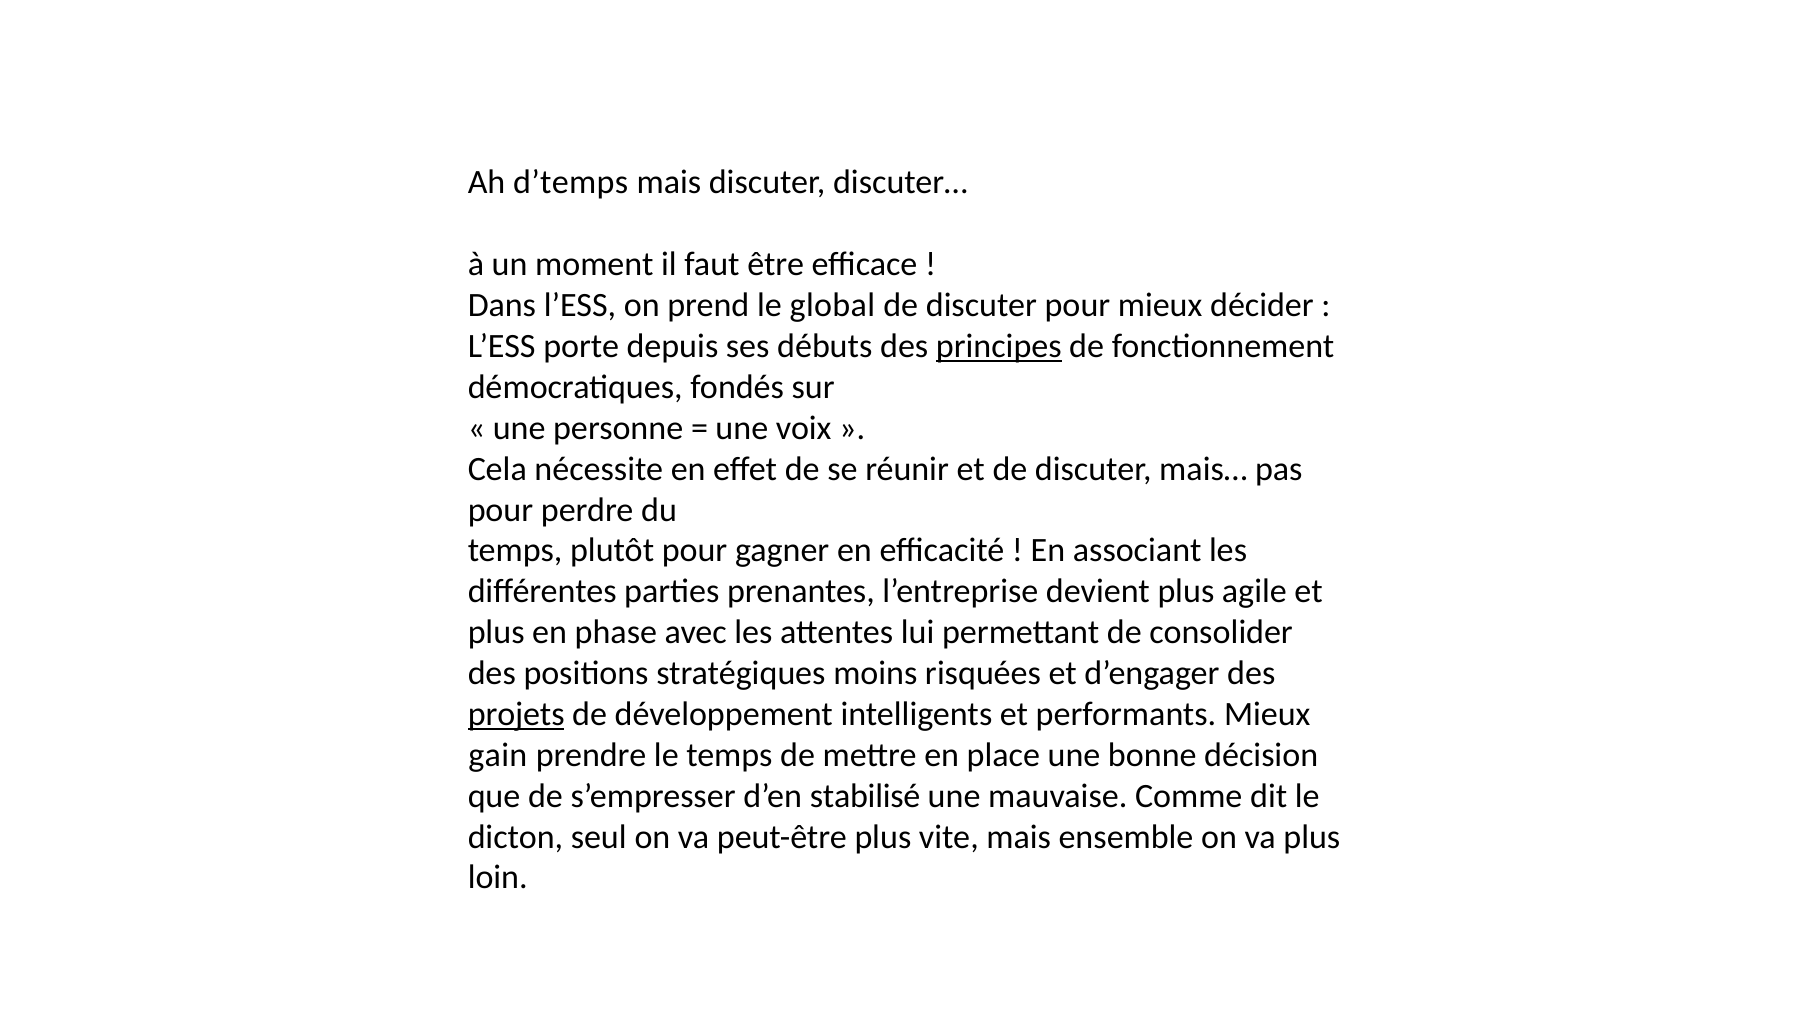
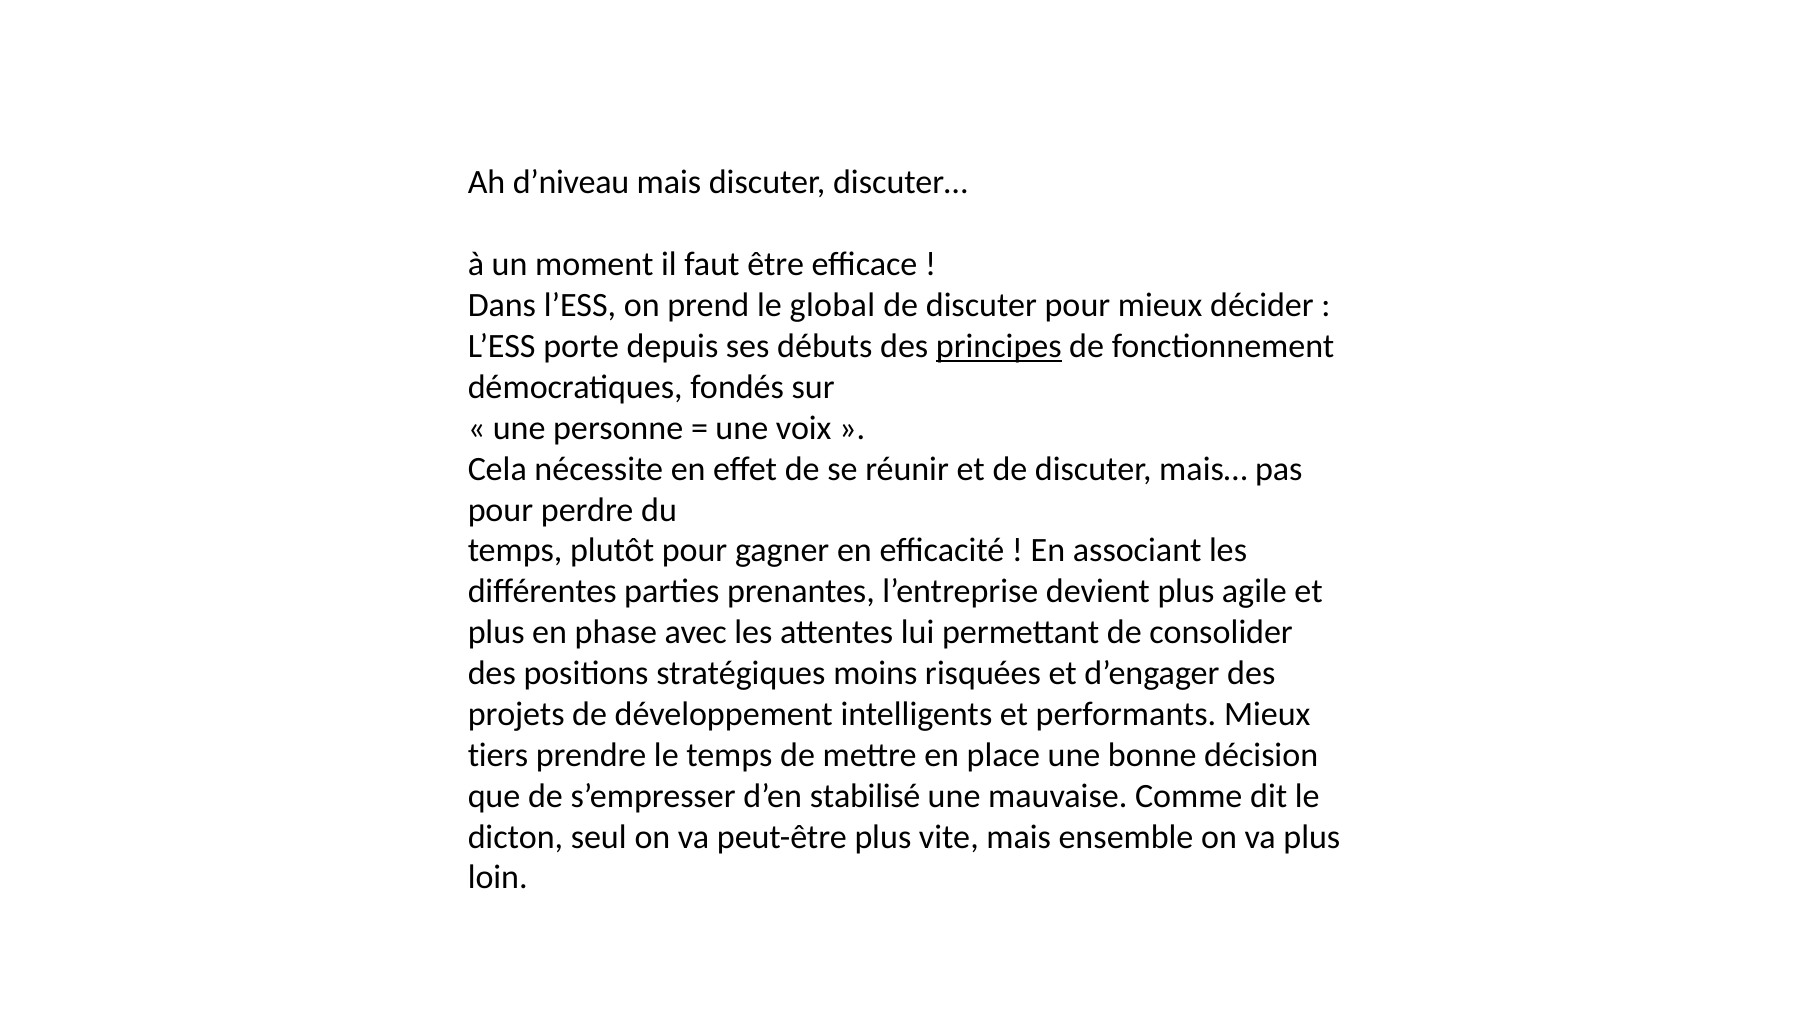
d’temps: d’temps -> d’niveau (571, 183)
projets underline: present -> none (516, 714)
gain: gain -> tiers (498, 755)
